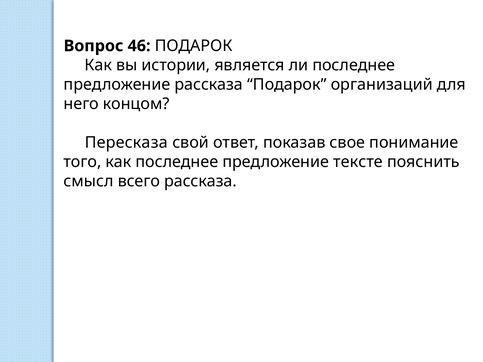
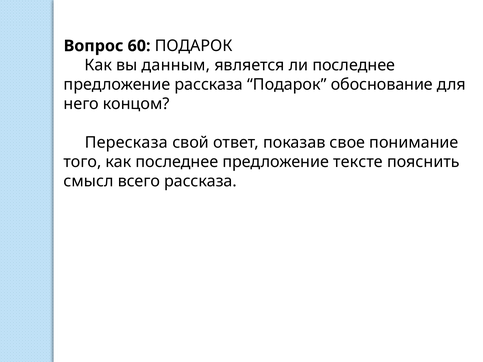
46: 46 -> 60 (139, 46)
истории: истории -> данным (176, 65)
организаций: организаций -> обоснование (382, 85)
